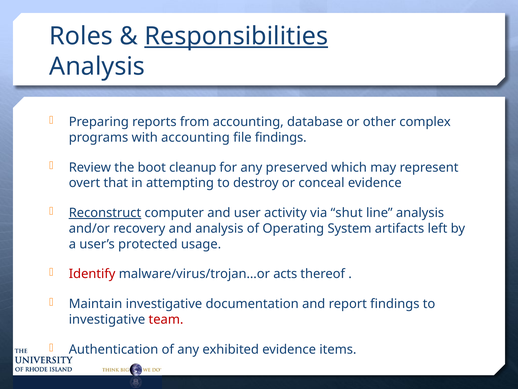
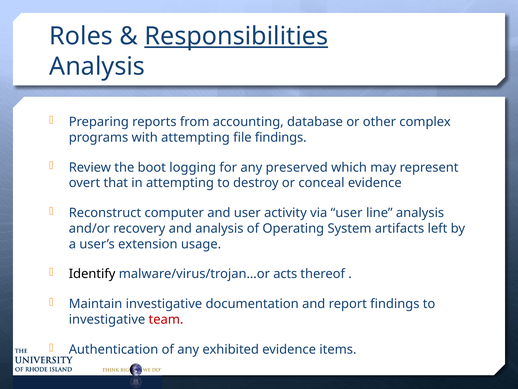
with accounting: accounting -> attempting (195, 137)
cleanup: cleanup -> logging (193, 167)
Reconstruct underline: present -> none (105, 213)
via shut: shut -> user (347, 213)
protected: protected -> extension (148, 244)
Identify colour: red -> black (92, 274)
